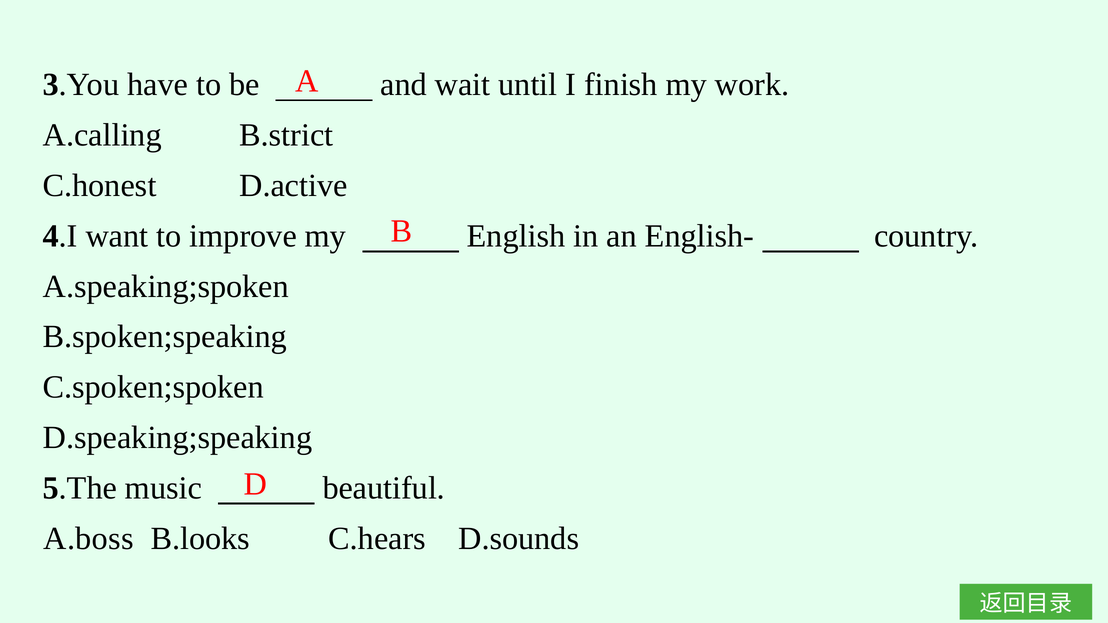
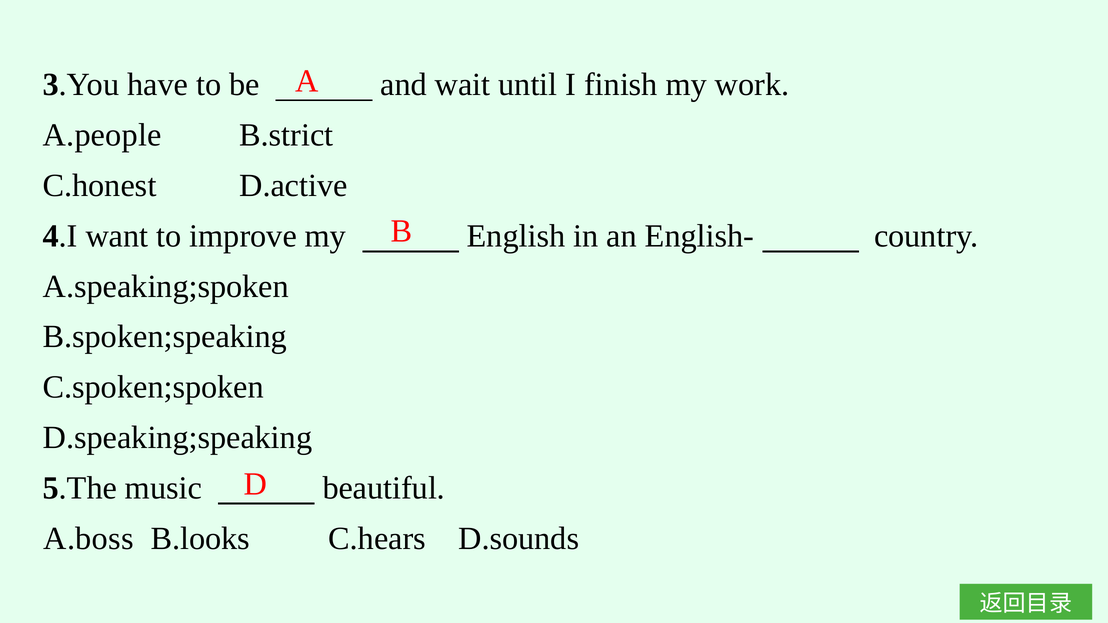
A.calling: A.calling -> A.people (102, 135)
